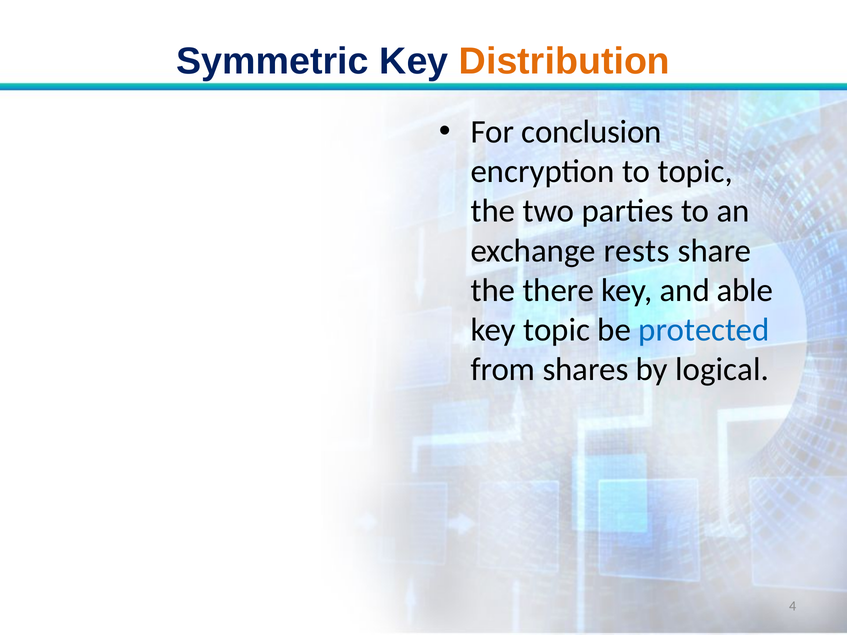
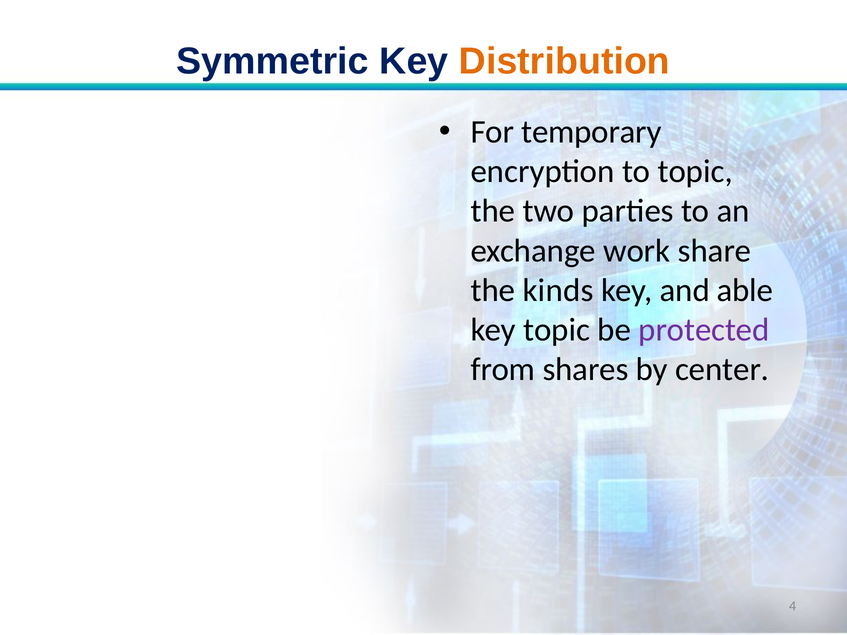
conclusion: conclusion -> temporary (591, 132)
rests: rests -> work (637, 251)
there: there -> kinds (558, 290)
protected colour: blue -> purple (704, 330)
logical: logical -> center (722, 369)
